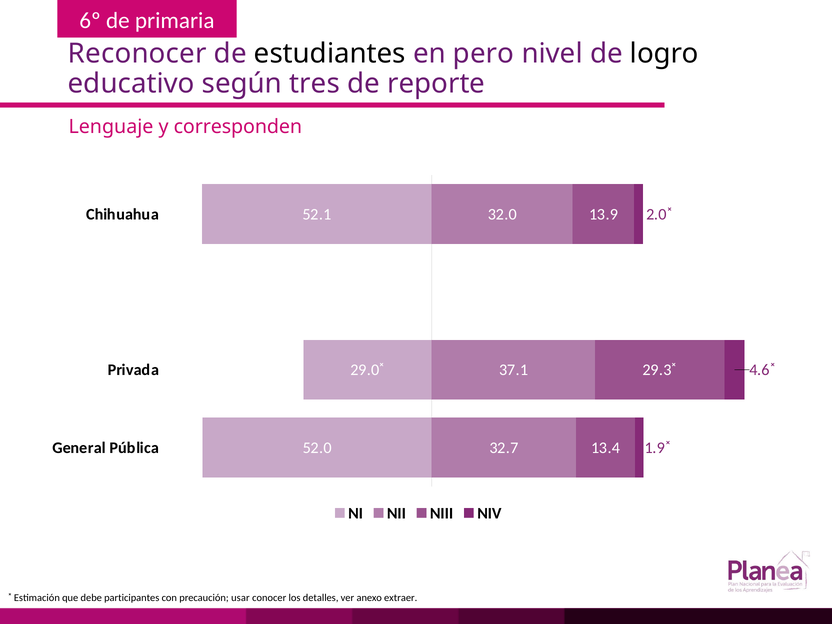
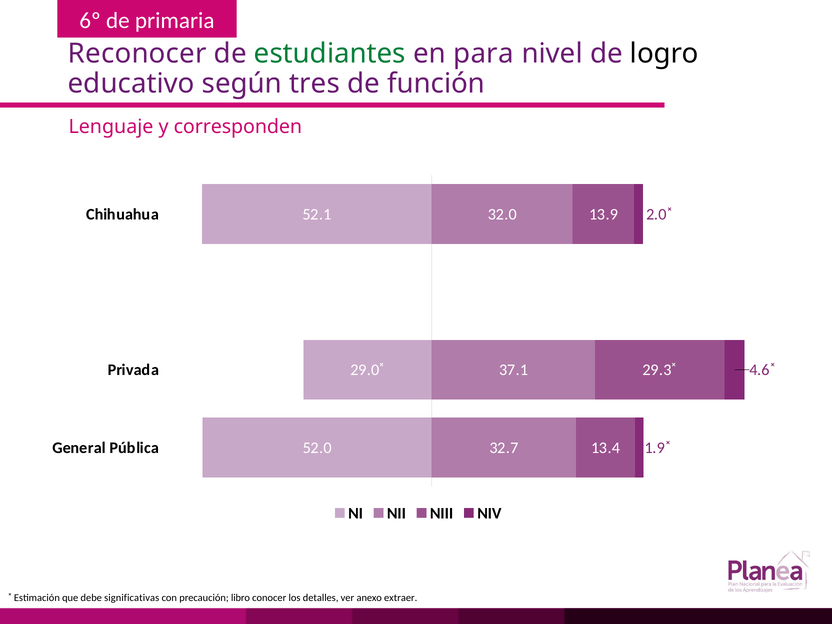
estudiantes colour: black -> green (330, 54)
pero: pero -> para (484, 54)
reporte: reporte -> función (436, 84)
participantes: participantes -> significativas (132, 598)
usar: usar -> libro (240, 598)
